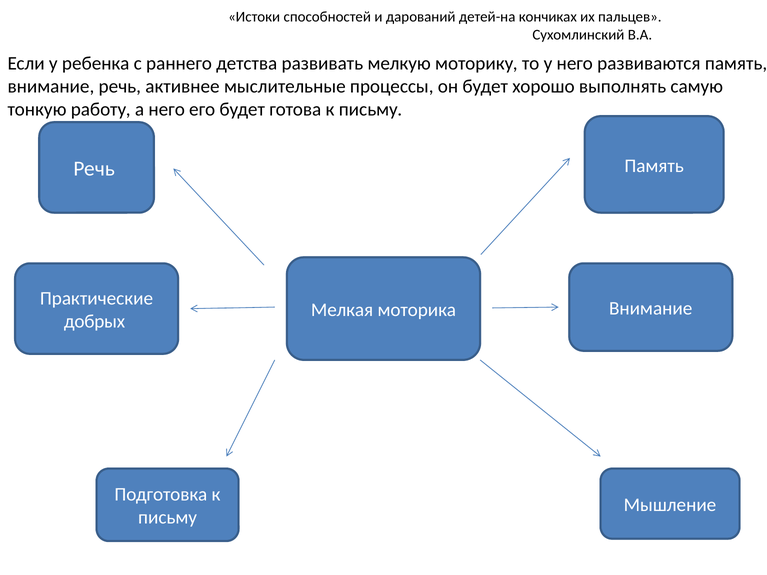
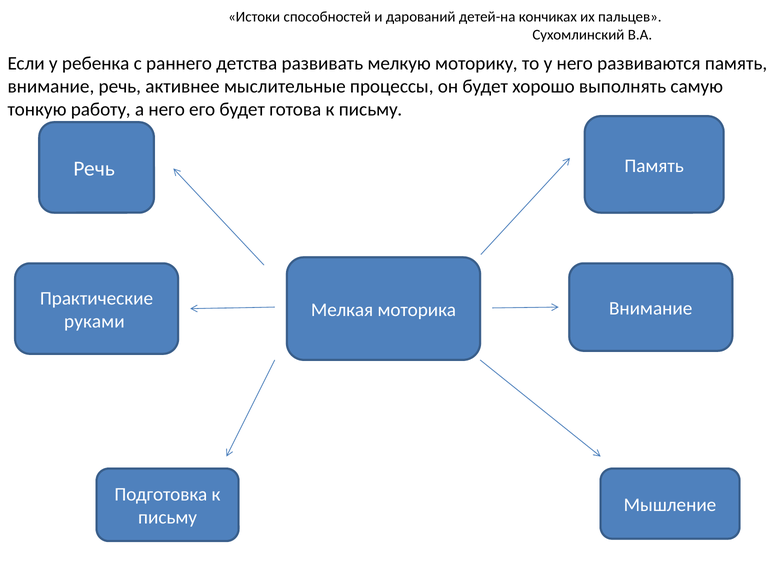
добрых: добрых -> руками (94, 322)
